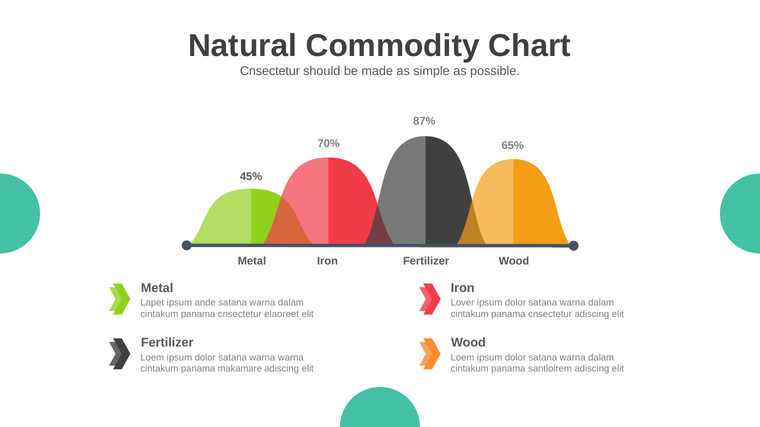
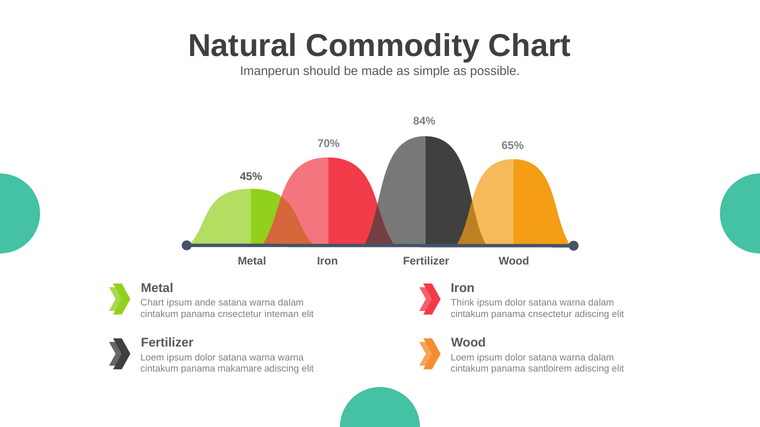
Cnsectetur: Cnsectetur -> Imanperun (270, 71)
87%: 87% -> 84% (424, 121)
Lapet: Lapet -> Chart (152, 303)
Lover: Lover -> Think (462, 303)
elaoreet: elaoreet -> inteman (282, 314)
